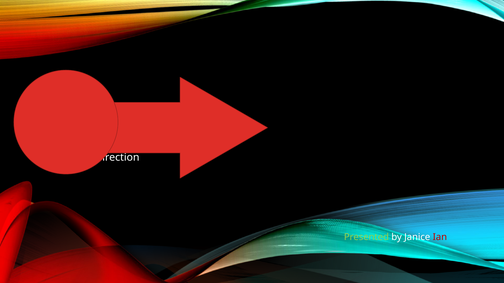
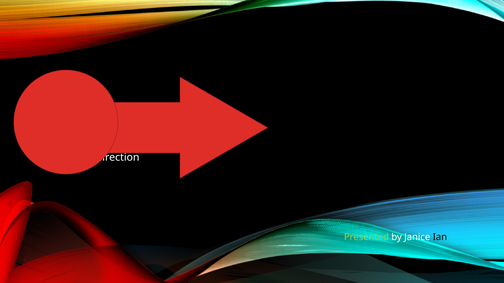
Ian colour: red -> black (440, 237)
